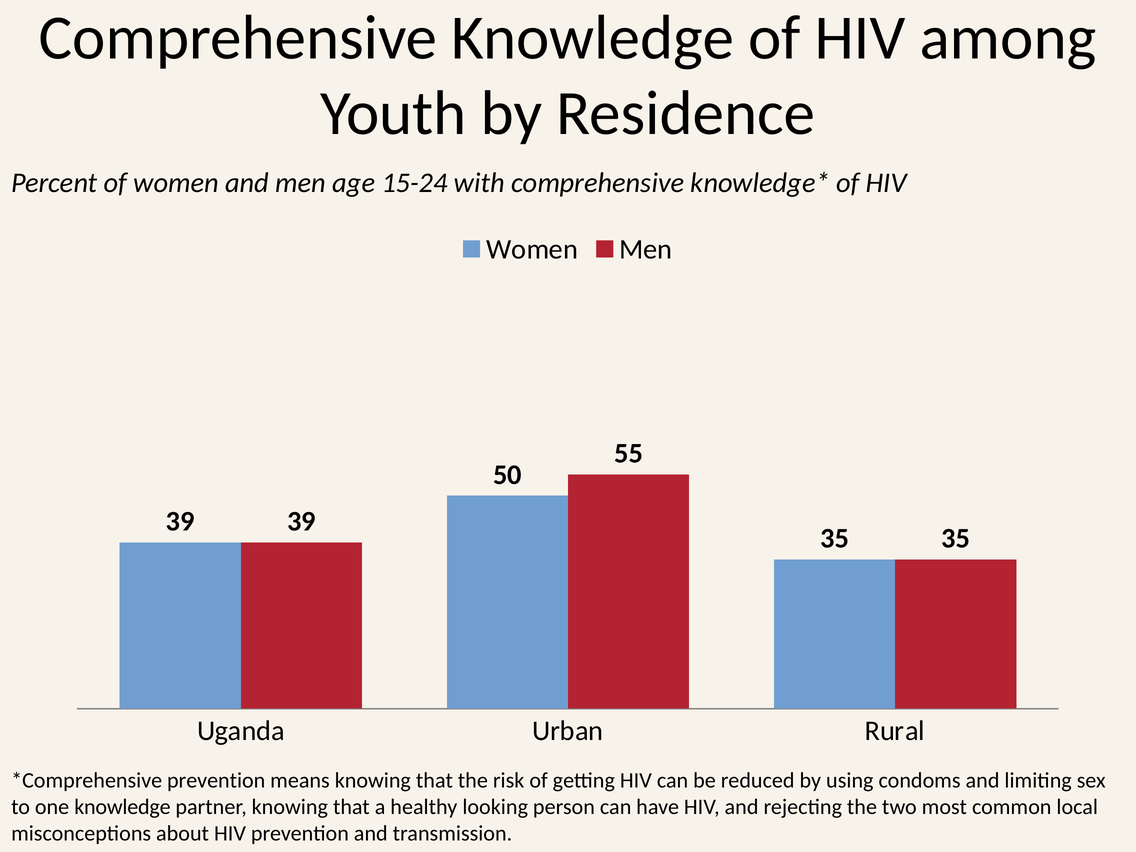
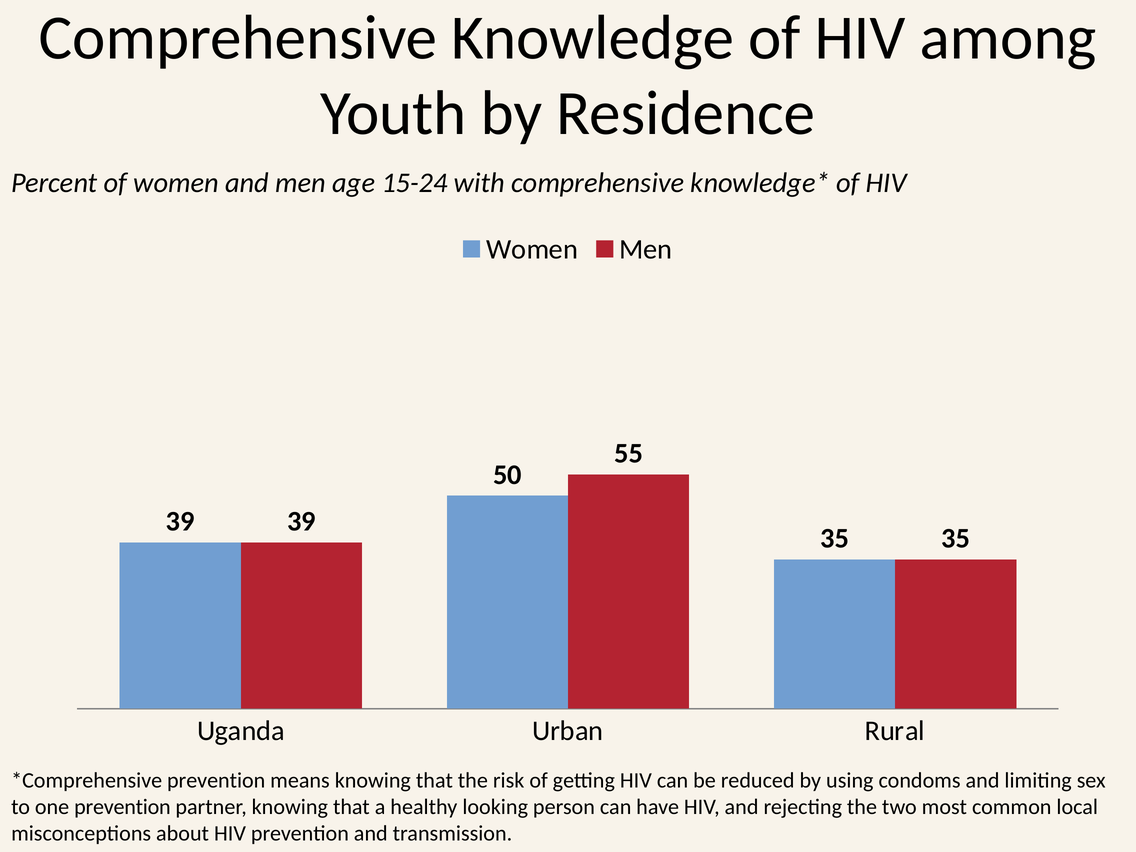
one knowledge: knowledge -> prevention (122, 807)
